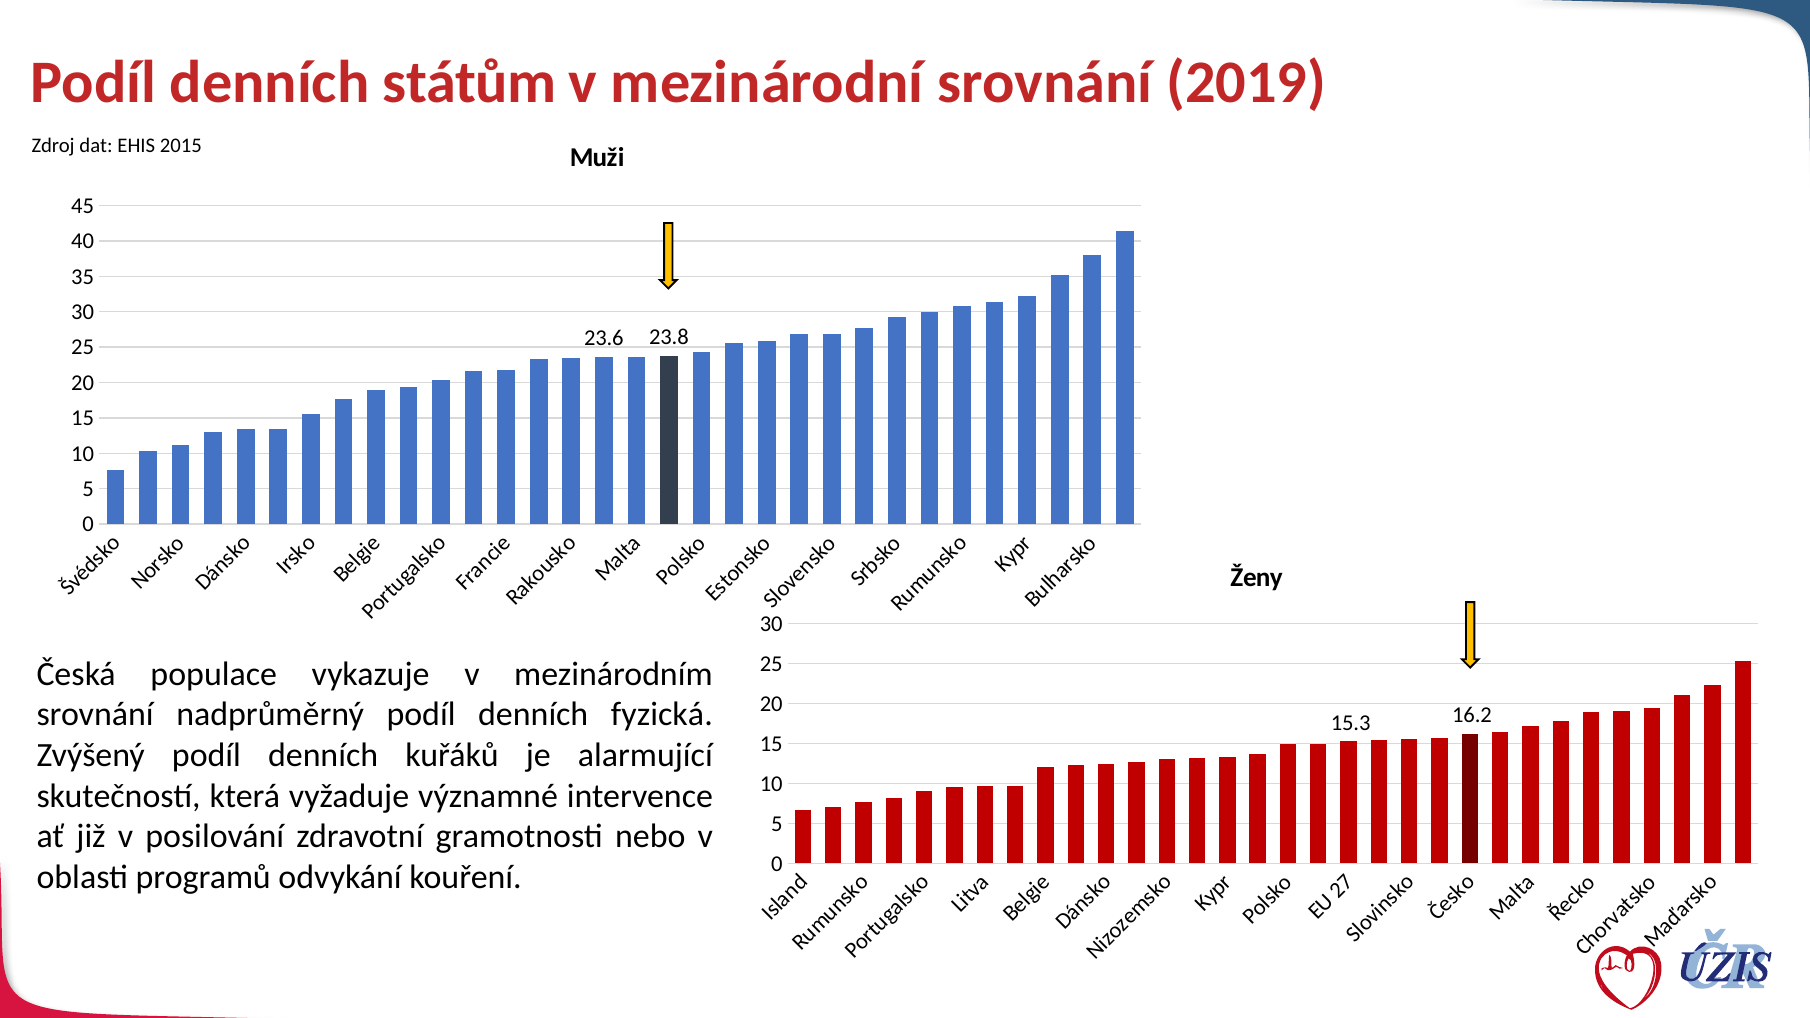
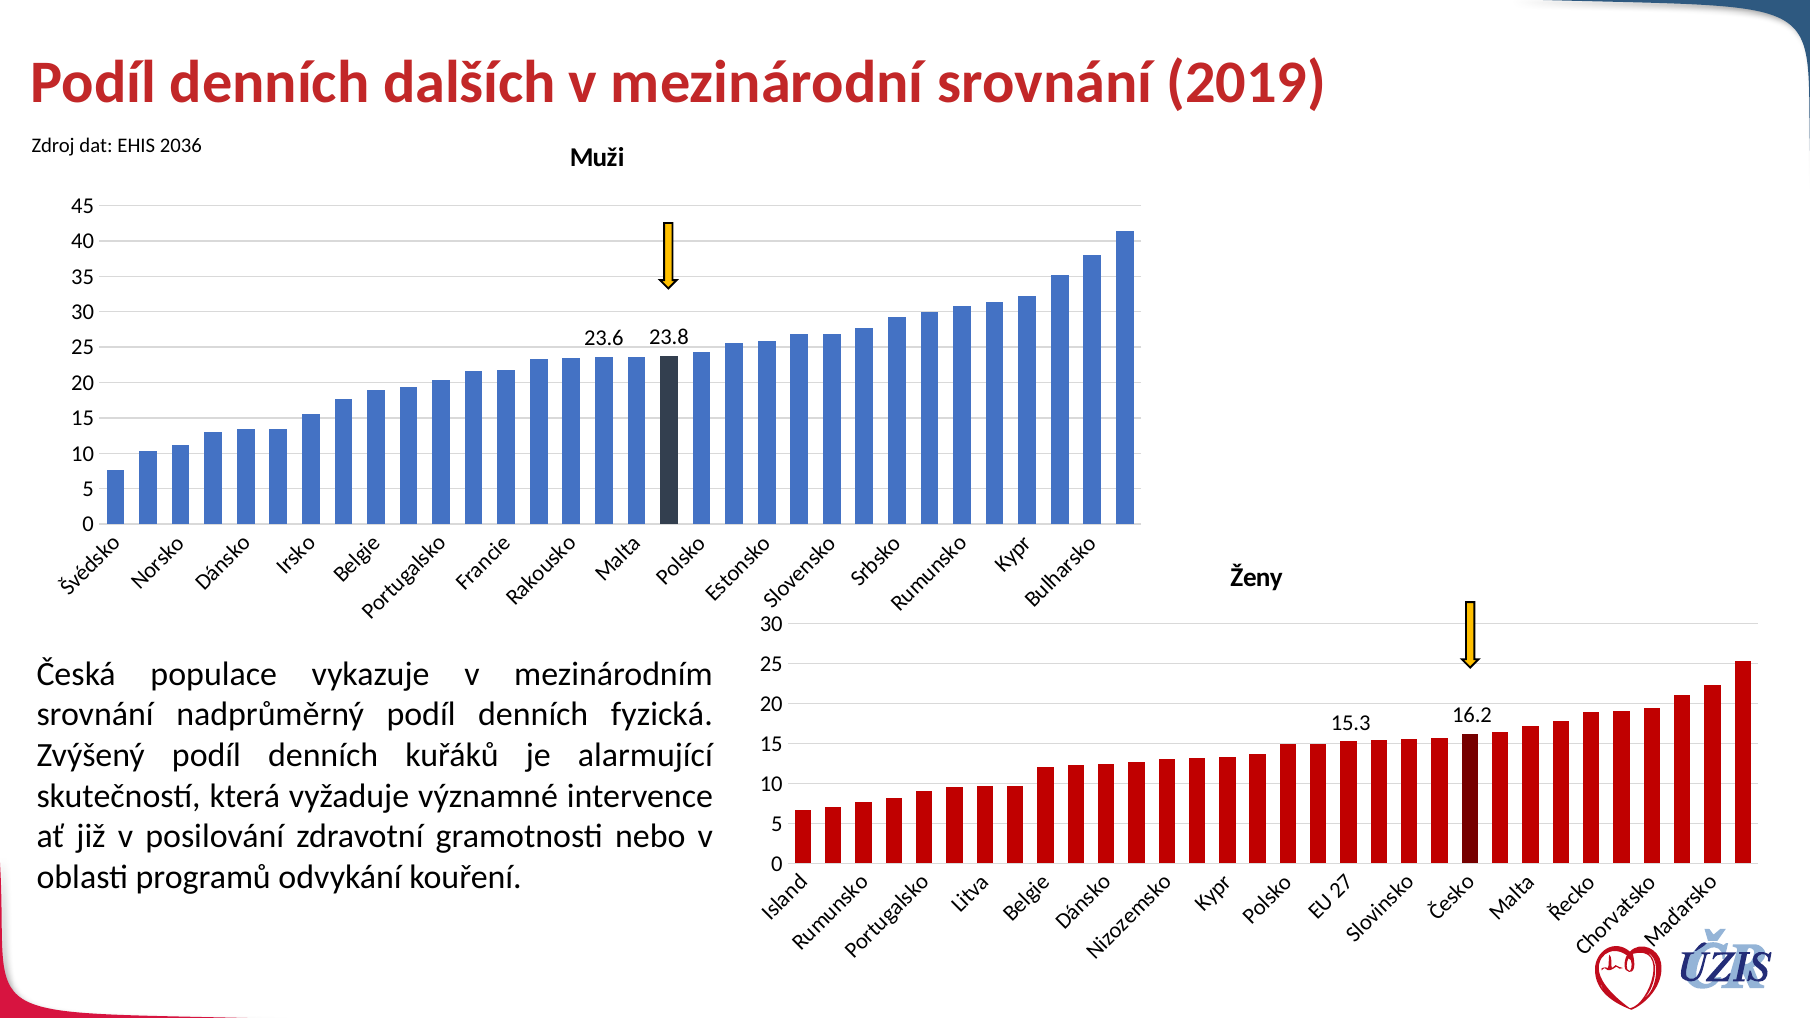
státům: státům -> dalších (469, 82)
2015: 2015 -> 2036 (181, 146)
